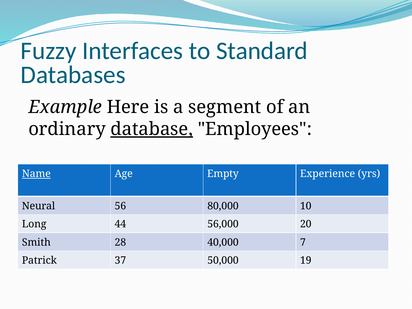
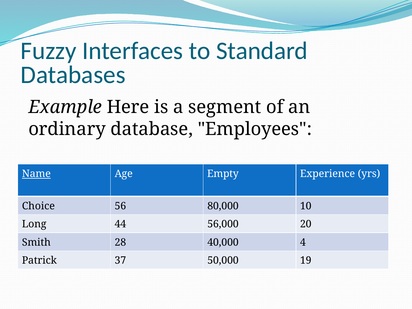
database underline: present -> none (152, 129)
Neural: Neural -> Choice (38, 206)
7: 7 -> 4 (303, 242)
